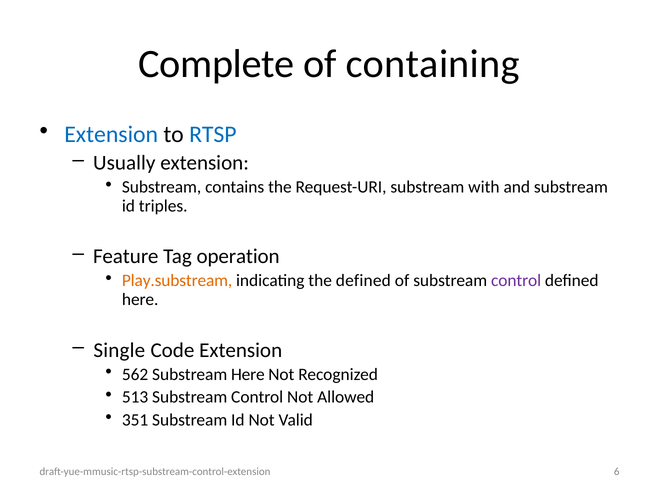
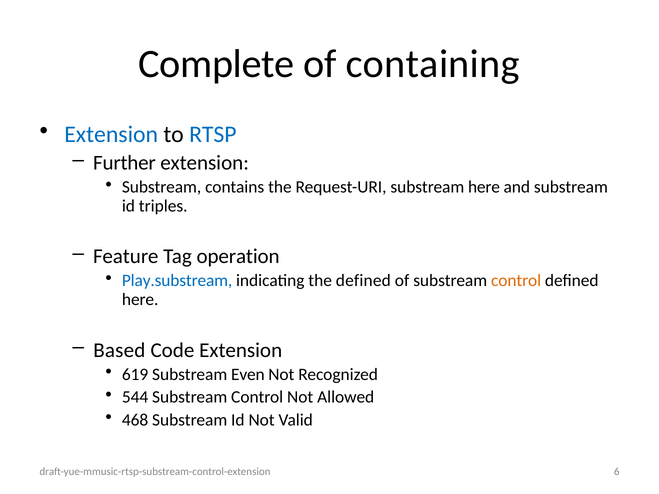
Usually: Usually -> Further (124, 163)
substream with: with -> here (484, 187)
Play.substream colour: orange -> blue (177, 281)
control colour: purple -> orange (516, 281)
Single: Single -> Based (119, 350)
562: 562 -> 619 (135, 375)
Substream Here: Here -> Even (248, 375)
513: 513 -> 544 (135, 397)
351: 351 -> 468 (135, 420)
